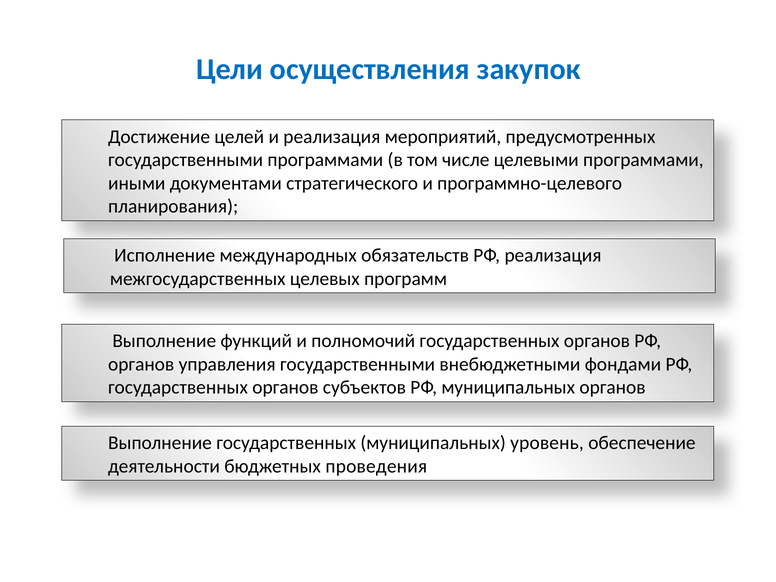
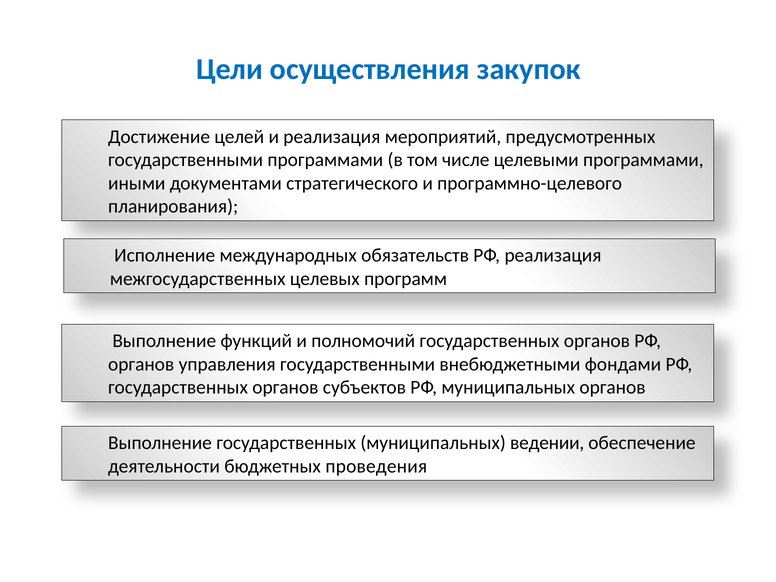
уровень: уровень -> ведении (547, 443)
